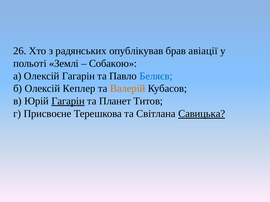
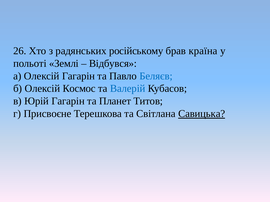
опублікував: опублікував -> російському (136, 51)
авіації: авіації -> країна (203, 51)
Собакою: Собакою -> Відбувся (113, 64)
Кеплер: Кеплер -> Космос (79, 89)
Валерій colour: orange -> blue (128, 89)
Гагарін underline: present -> none (68, 101)
